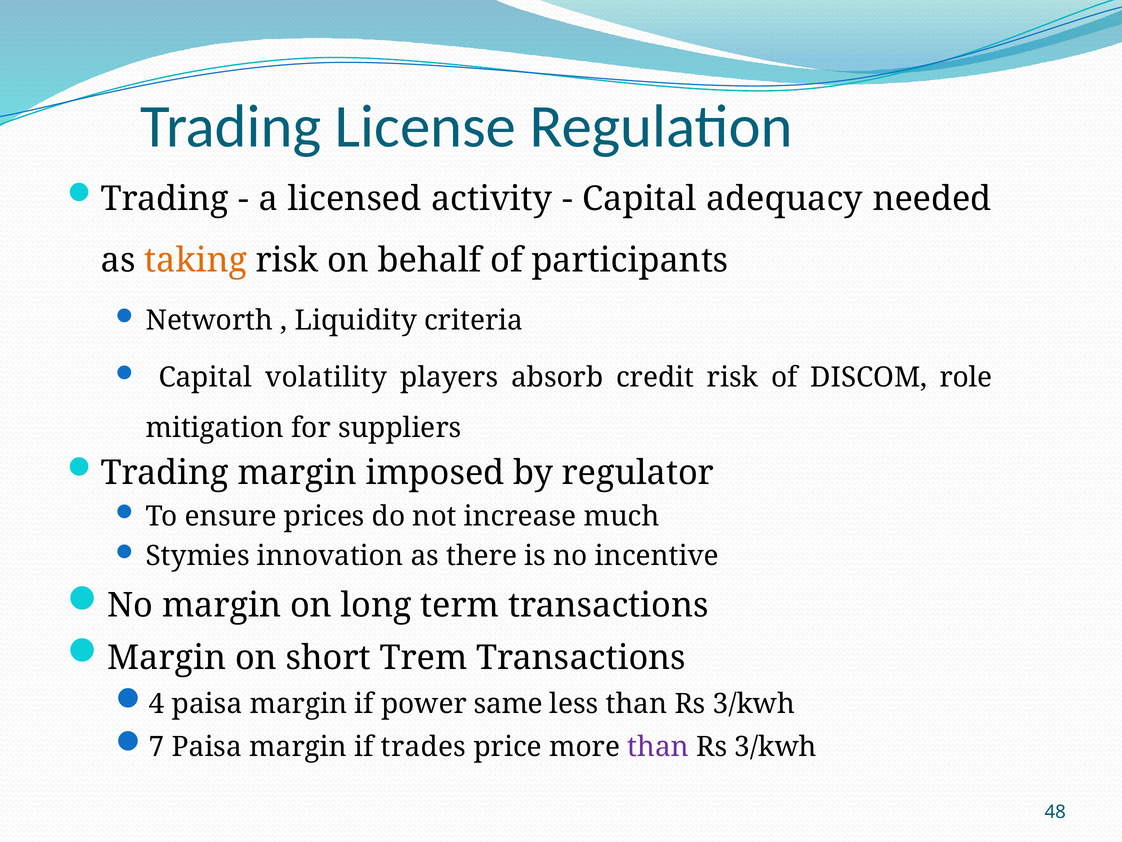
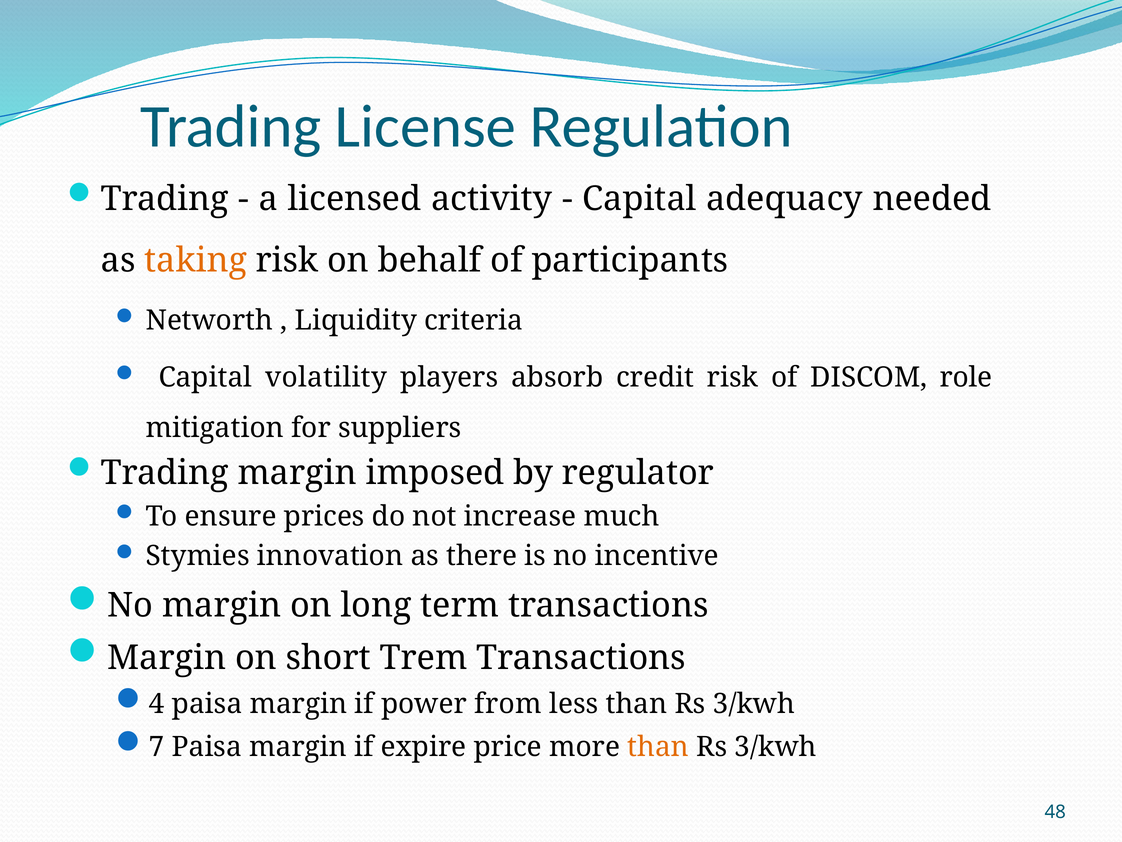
same: same -> from (508, 704)
trades: trades -> expire (424, 747)
than colour: purple -> orange (658, 747)
